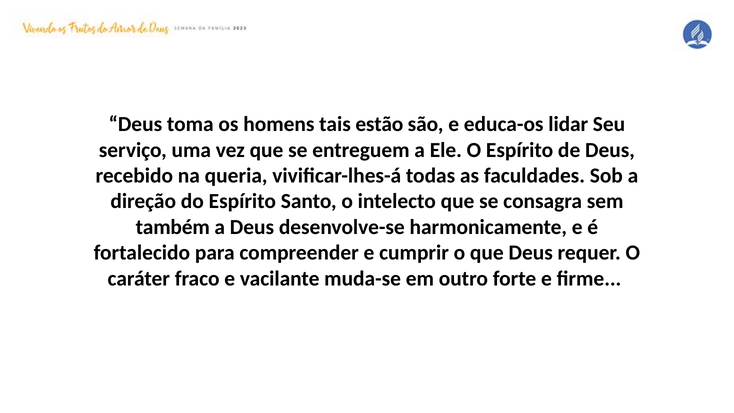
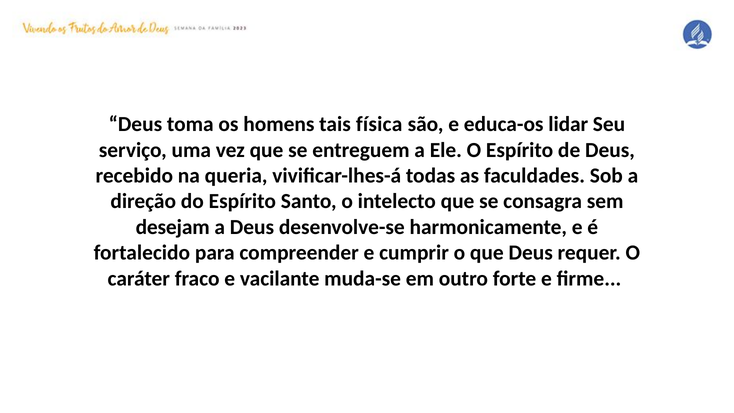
estão: estão -> física (379, 124)
também: também -> desejam (173, 227)
